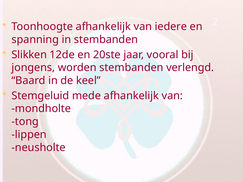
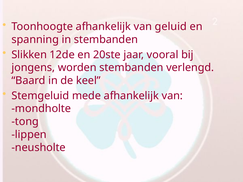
iedere: iedere -> geluid (171, 27)
